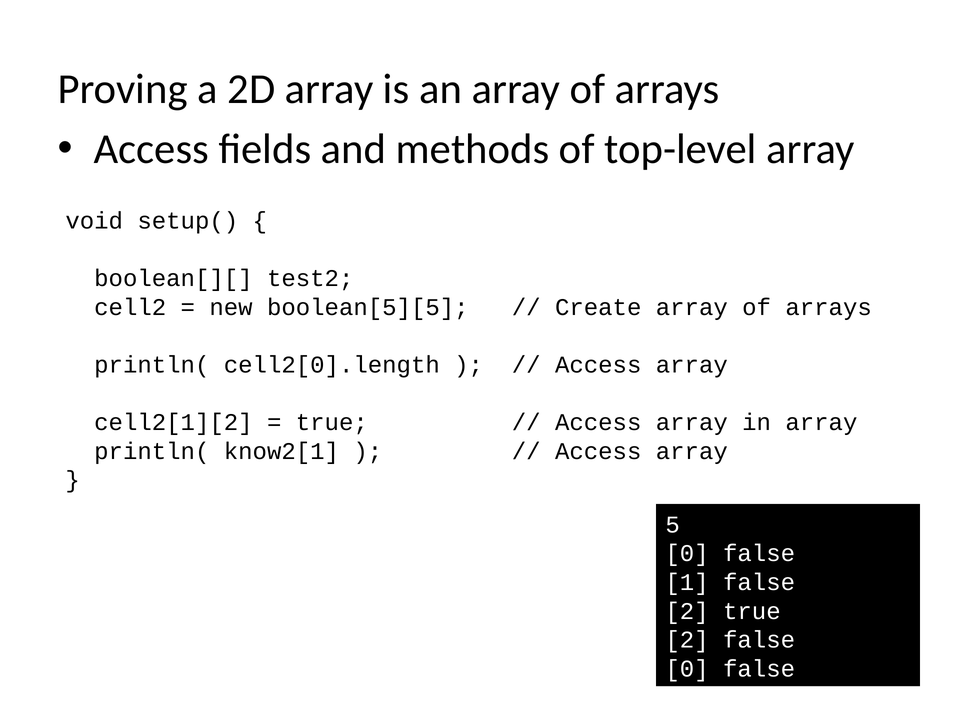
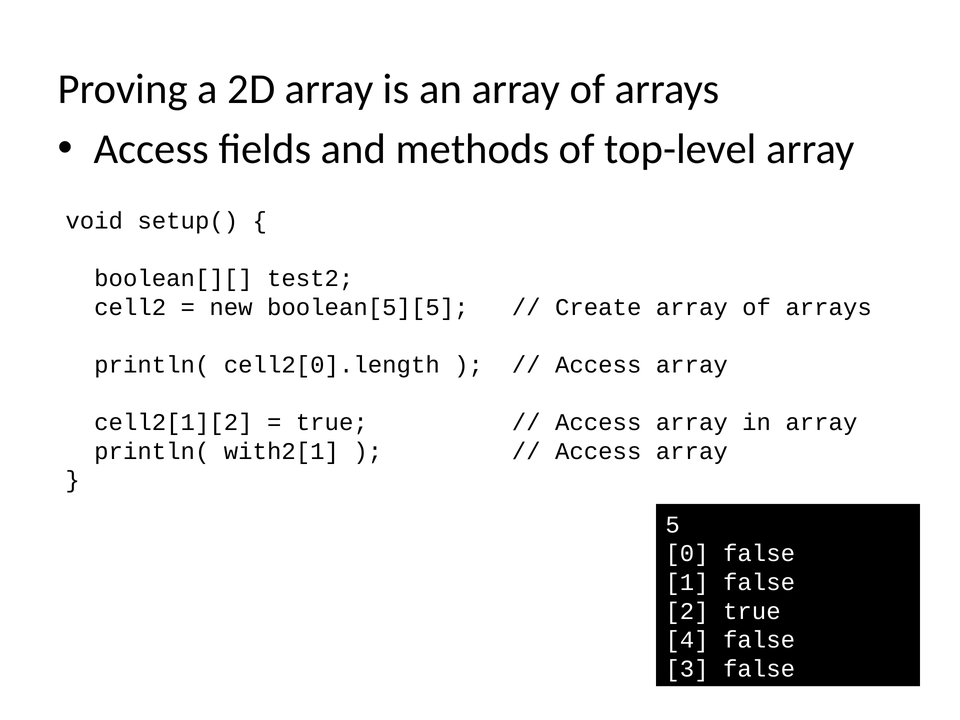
know2[1: know2[1 -> with2[1 (281, 451)
2: 2 -> 4 (687, 640)
0: 0 -> 3 (687, 669)
